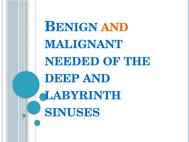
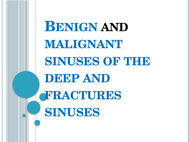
AND colour: orange -> black (115, 27)
NEEDED: NEEDED -> SINUSES (72, 61)
LABYRINTH: LABYRINTH -> FRACTURES (83, 95)
